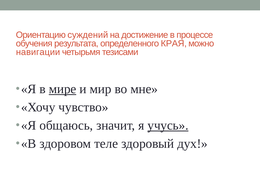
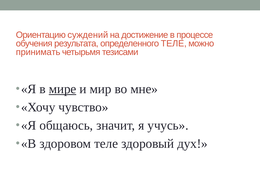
определенного КРАЯ: КРАЯ -> ТЕЛЕ (174, 44)
навигации: навигации -> принимать (38, 52)
учусь underline: present -> none (168, 125)
